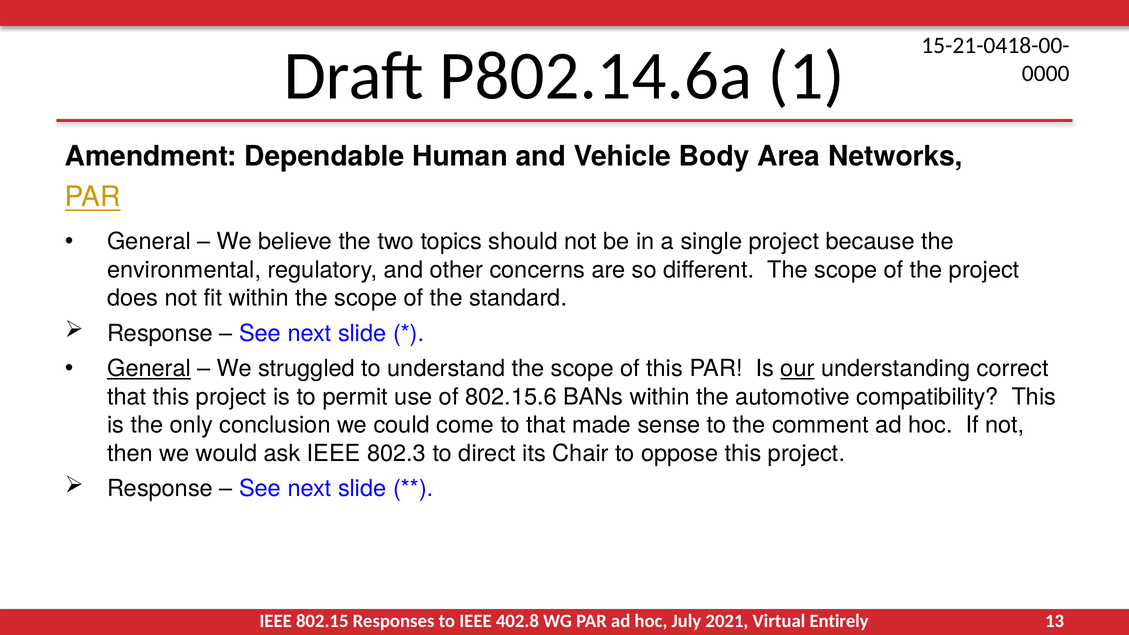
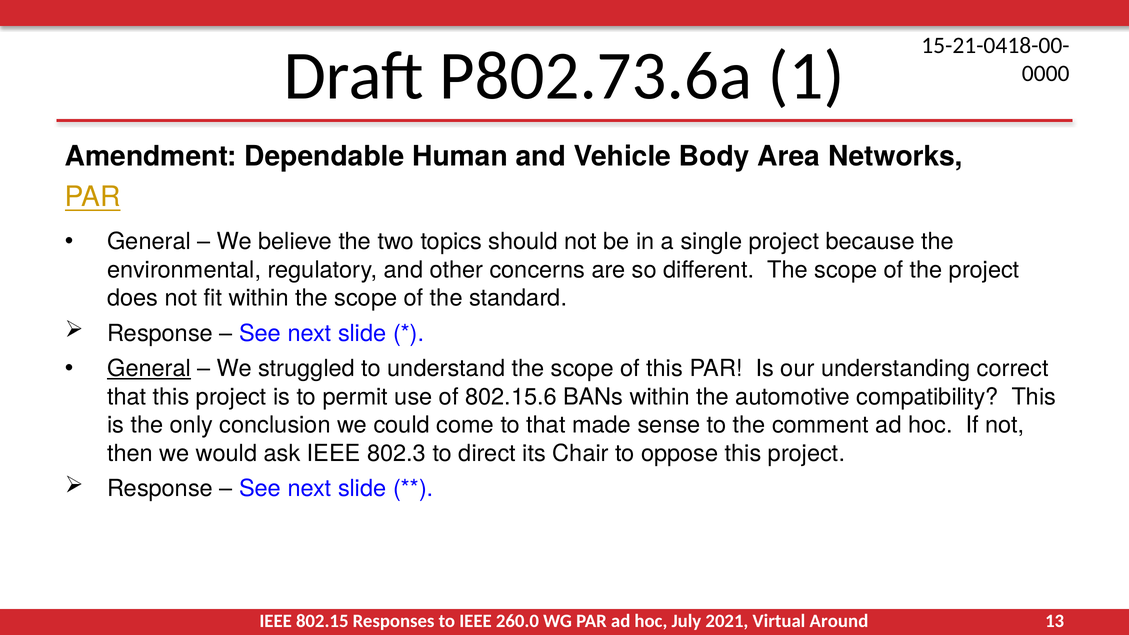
P802.14.6a: P802.14.6a -> P802.73.6a (596, 76)
our underline: present -> none (798, 369)
402.8: 402.8 -> 260.0 (517, 621)
Entirely: Entirely -> Around (839, 621)
